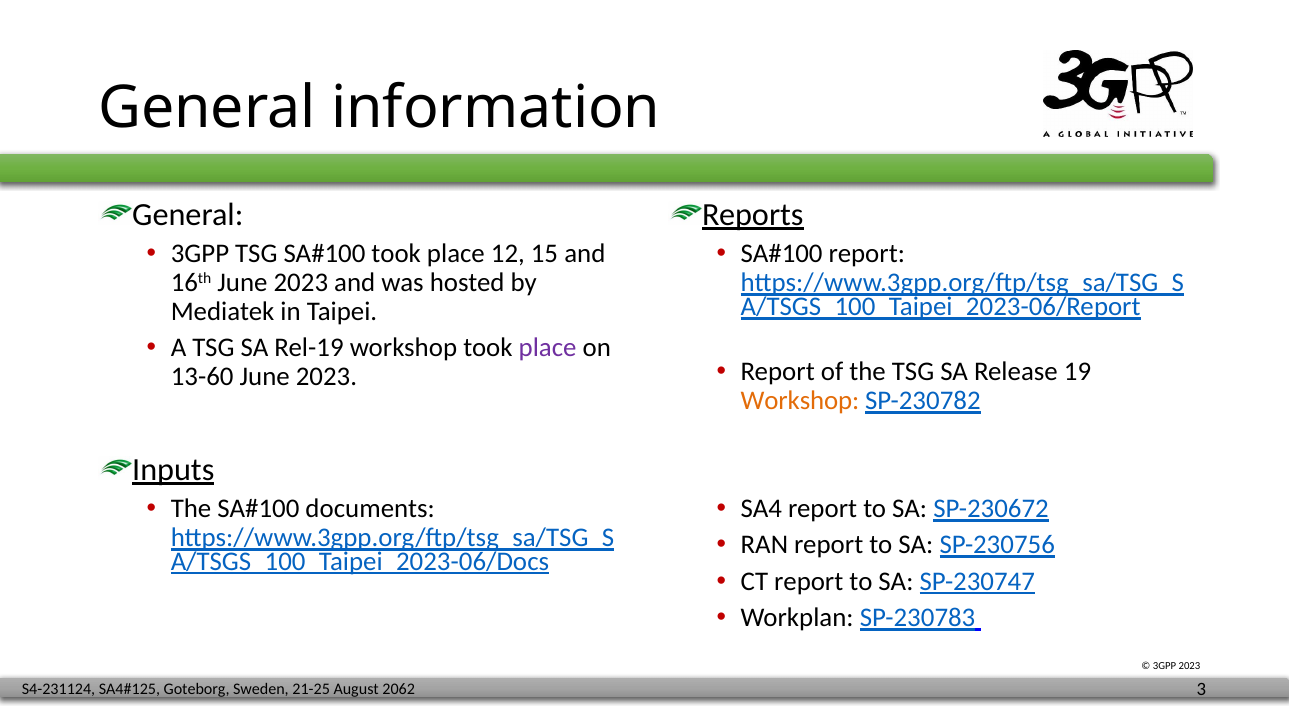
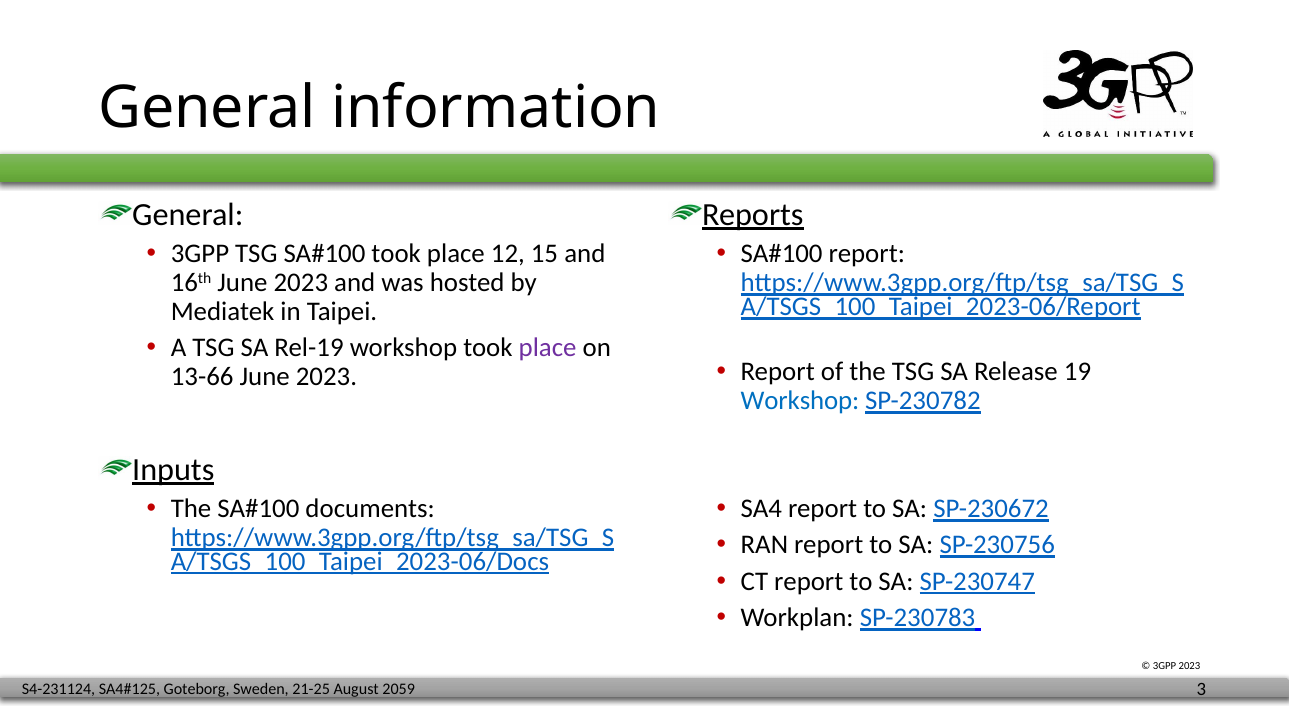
13-60: 13-60 -> 13-66 (202, 376)
Workshop colour: orange -> blue (800, 401)
2062: 2062 -> 2059 (399, 689)
